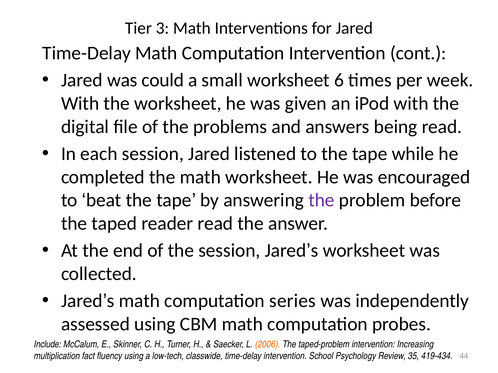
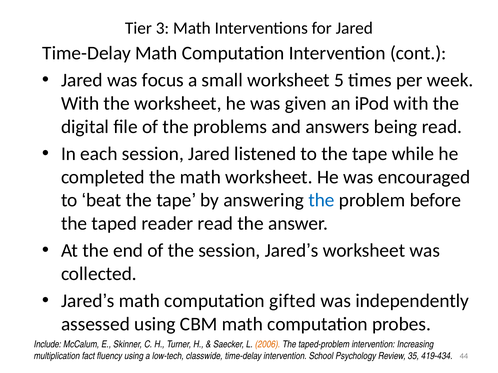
could: could -> focus (163, 80)
6: 6 -> 5 (339, 80)
the colour: purple -> blue (321, 200)
series: series -> gifted (293, 301)
